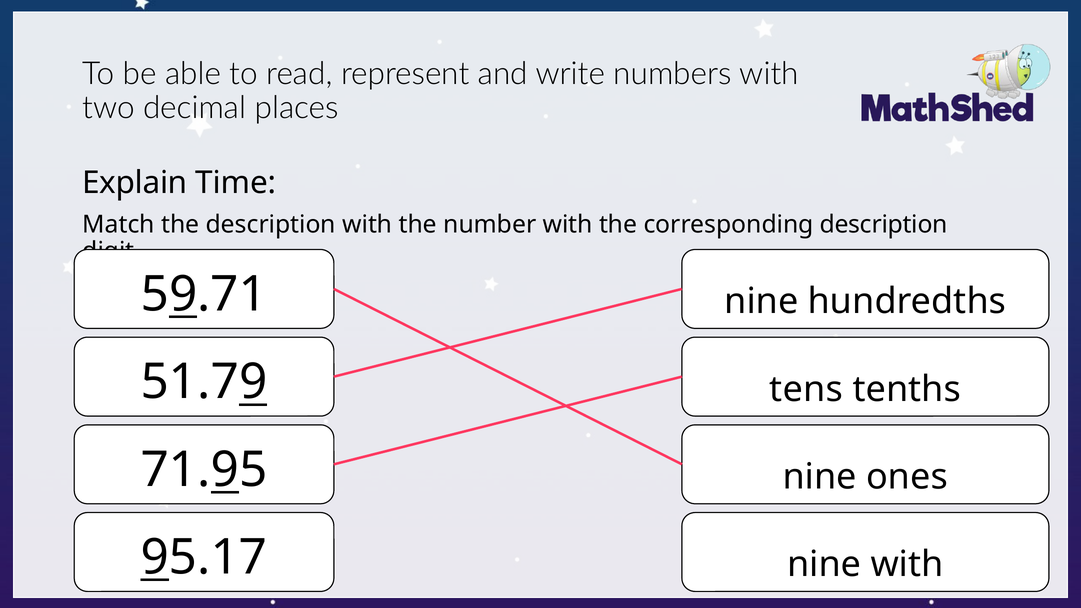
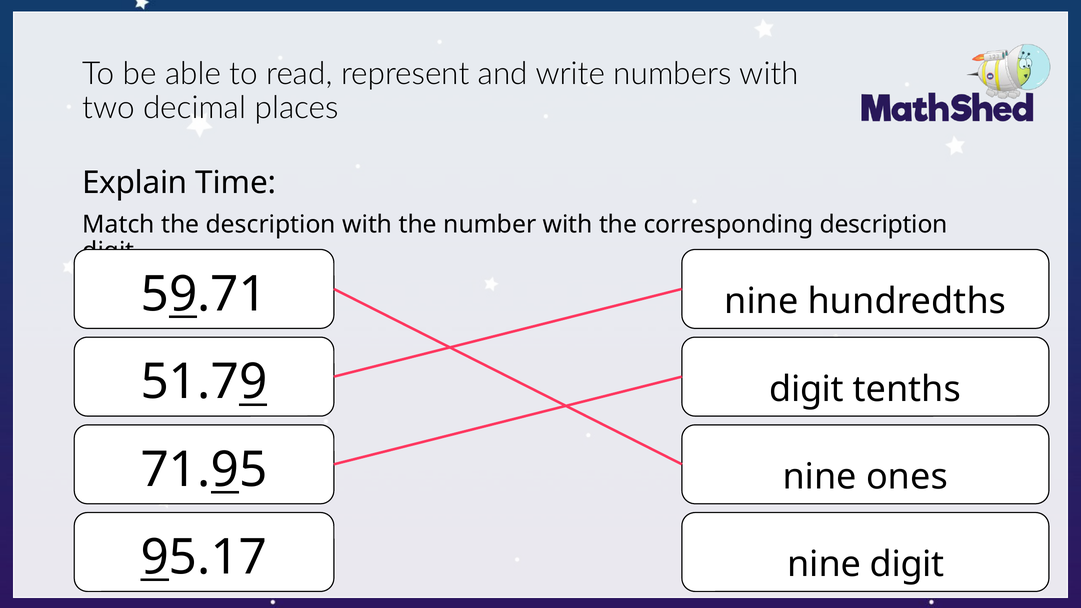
tens: tens -> digit (807, 389)
nine with: with -> digit (907, 565)
